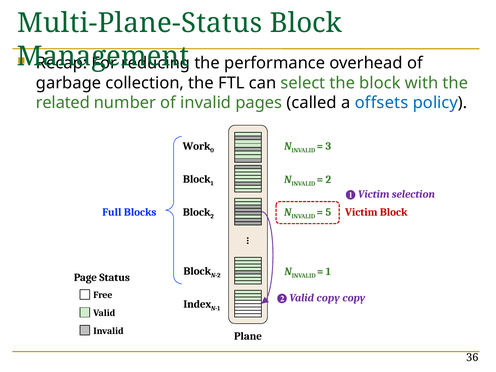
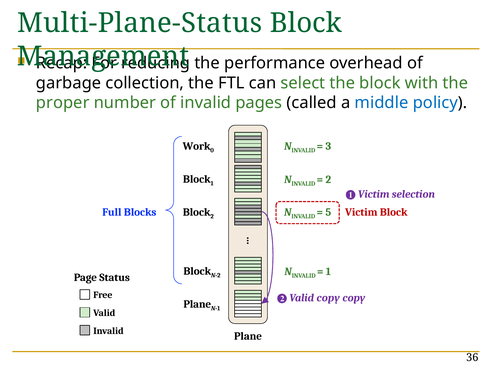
related: related -> proper (63, 103)
offsets: offsets -> middle (382, 103)
Index: Index -> Plane (197, 304)
